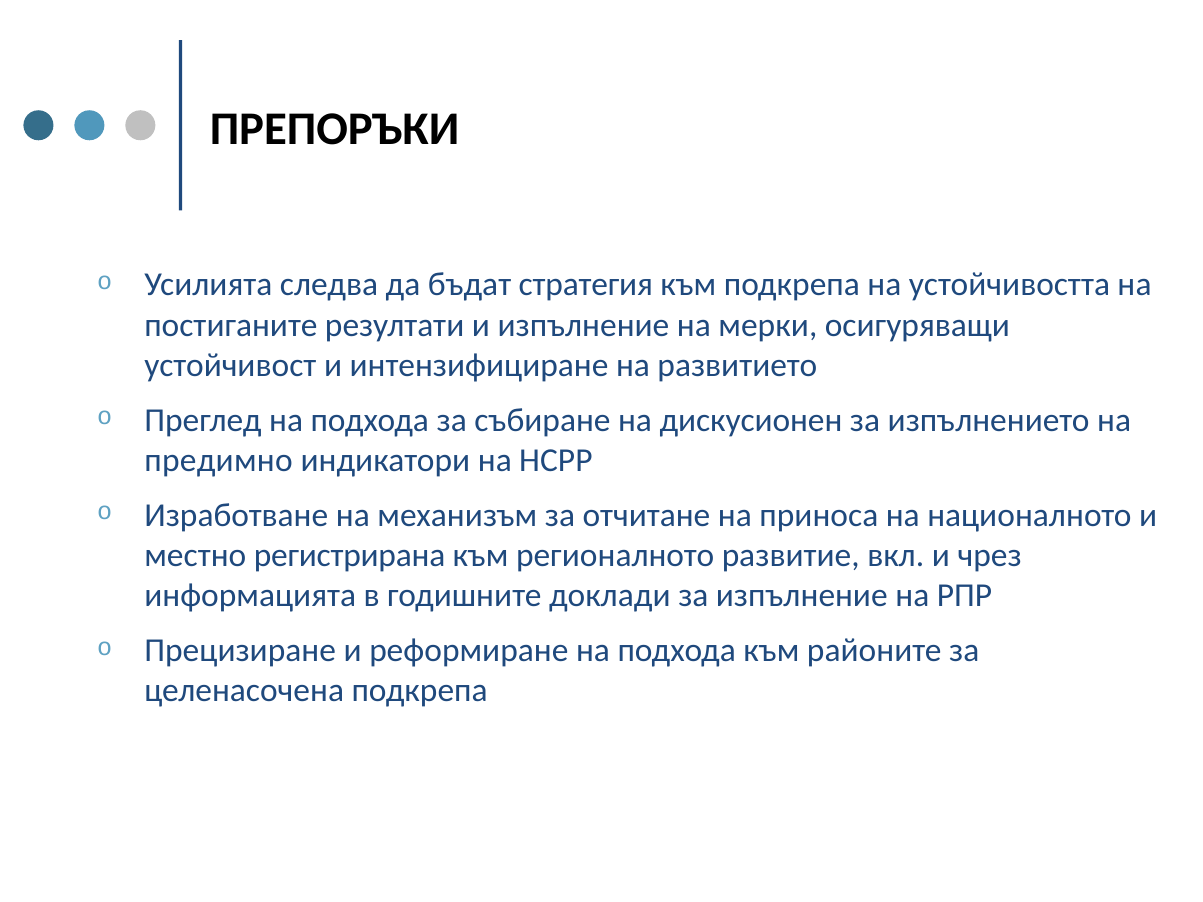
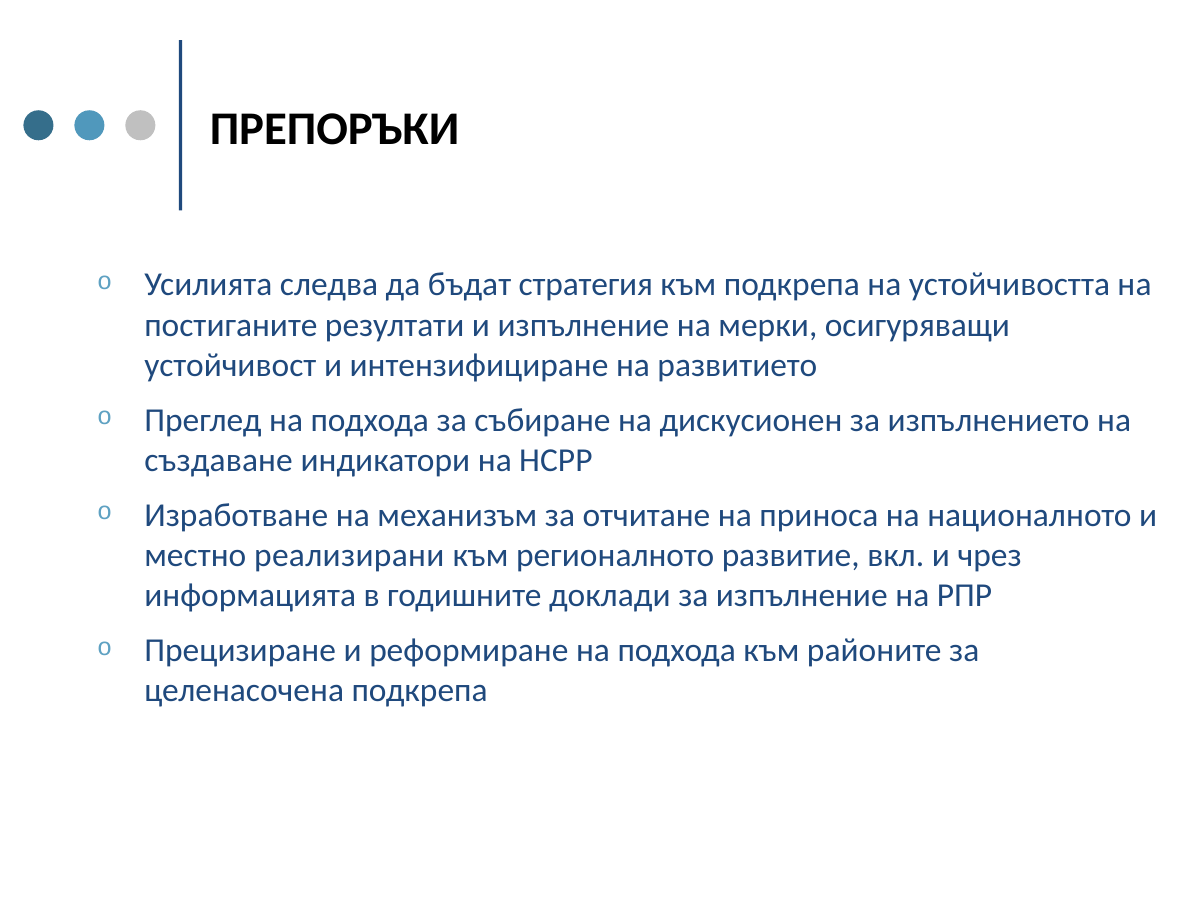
предимно: предимно -> създаване (219, 460)
регистрирана: регистрирана -> реализирани (349, 556)
